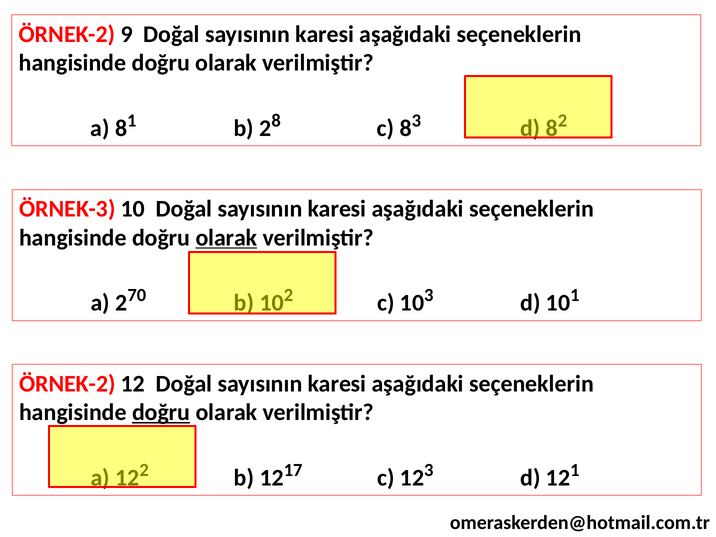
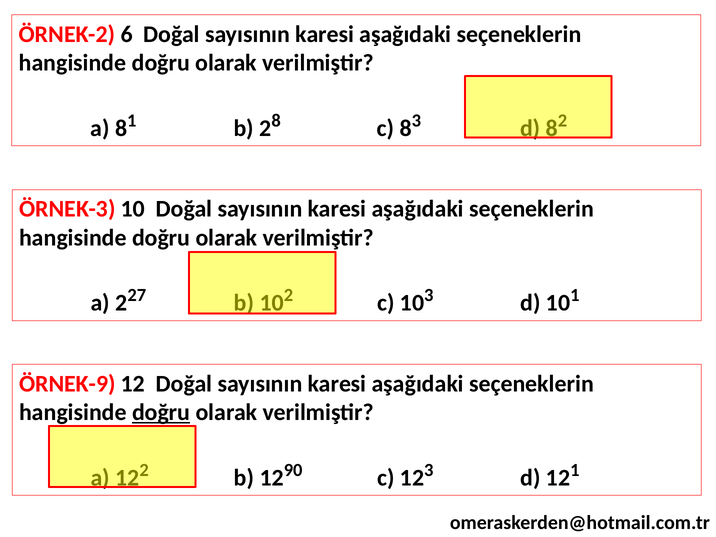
9: 9 -> 6 (127, 34)
olarak underline: present -> none (226, 238)
70: 70 -> 27 (137, 295)
ÖRNEK-2: ÖRNEK-2 -> ÖRNEK-9 (67, 384)
17: 17 -> 90 (293, 470)
